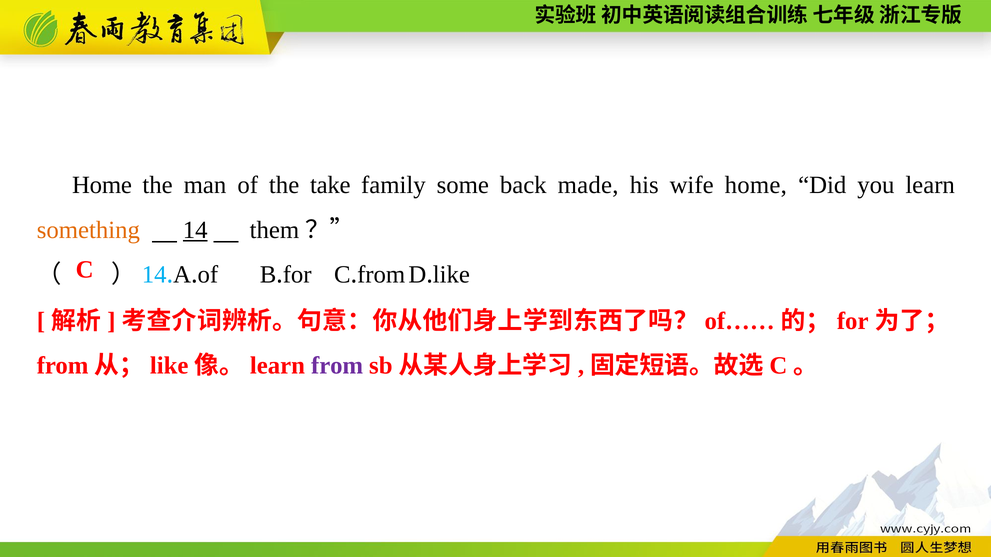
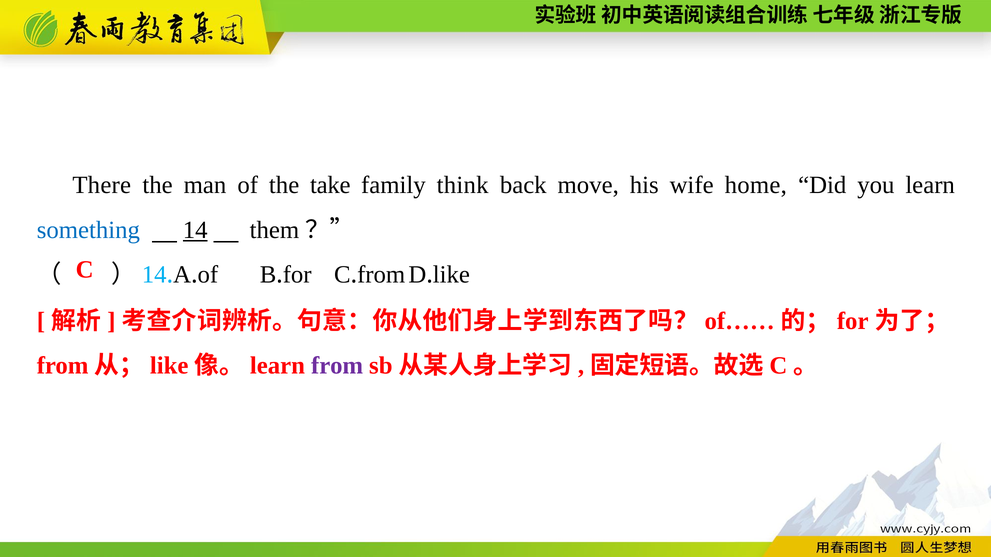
Home: Home -> There (102, 185)
some: some -> think (463, 185)
made: made -> move (588, 185)
something colour: orange -> blue (88, 230)
